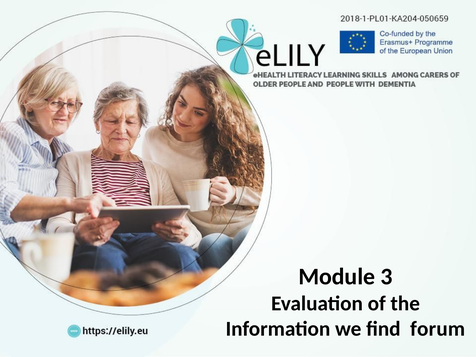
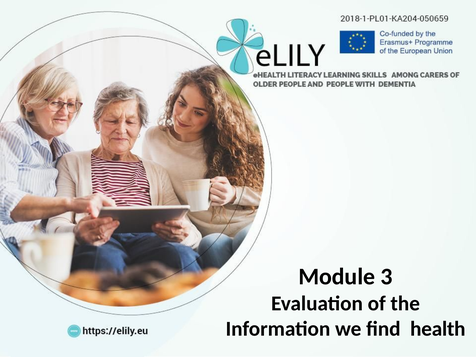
forum: forum -> health (438, 329)
